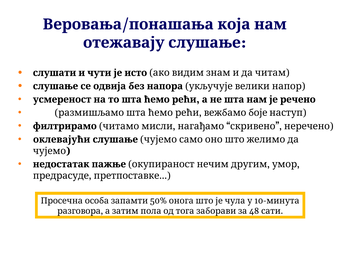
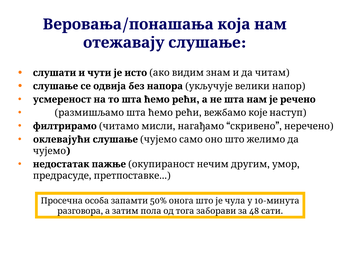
боје: боје -> које (258, 113)
